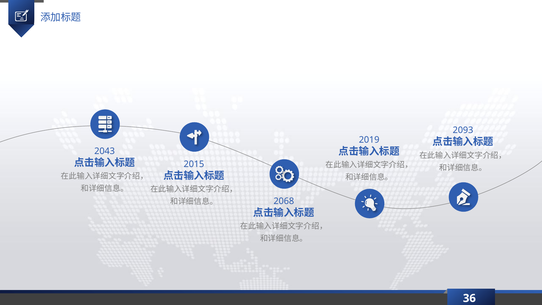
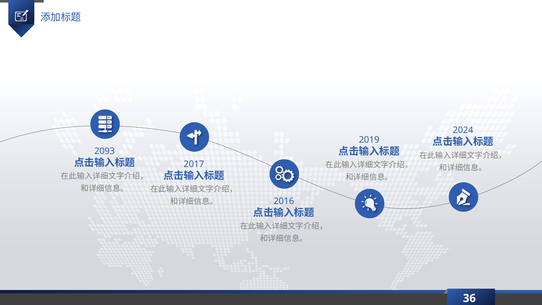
2093: 2093 -> 2024 (463, 130)
2043: 2043 -> 2093 (105, 151)
2015: 2015 -> 2017 (194, 164)
2068: 2068 -> 2016 (284, 201)
